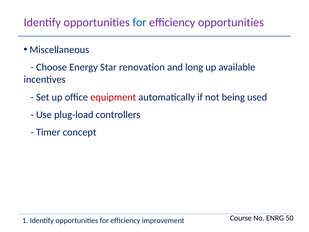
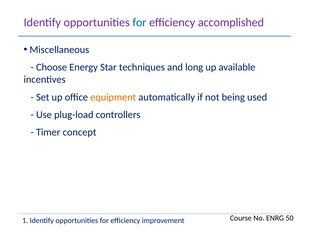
efficiency opportunities: opportunities -> accomplished (231, 22)
renovation: renovation -> techniques (142, 67)
equipment colour: red -> orange (113, 97)
